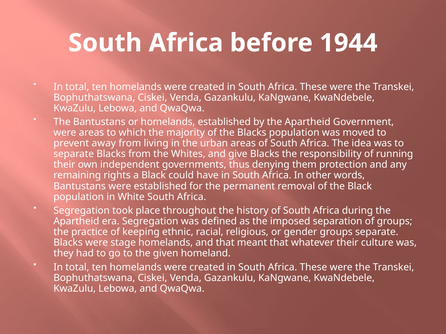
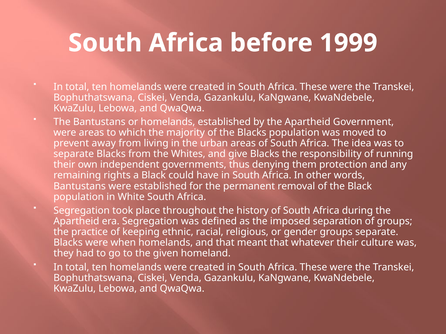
1944: 1944 -> 1999 (348, 43)
stage: stage -> when (123, 243)
